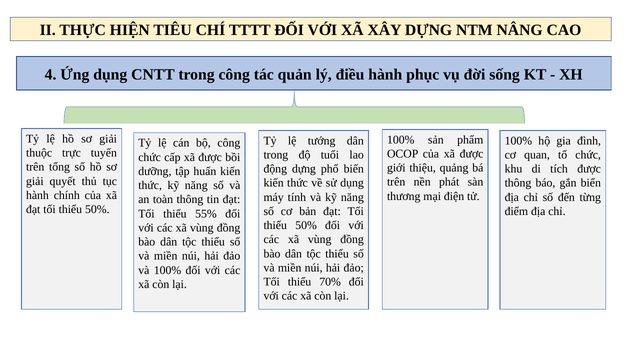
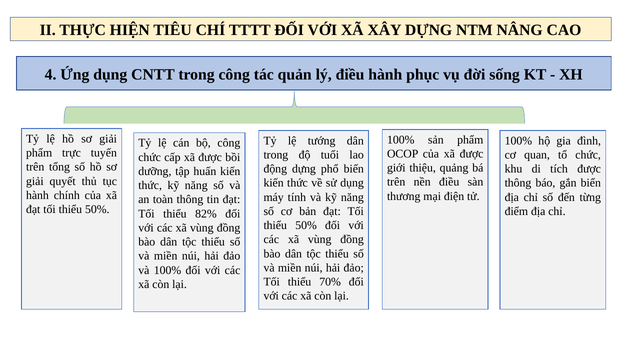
thuộc: thuộc -> phẩm (39, 153)
nền phát: phát -> điều (449, 182)
55%: 55% -> 82% (206, 214)
